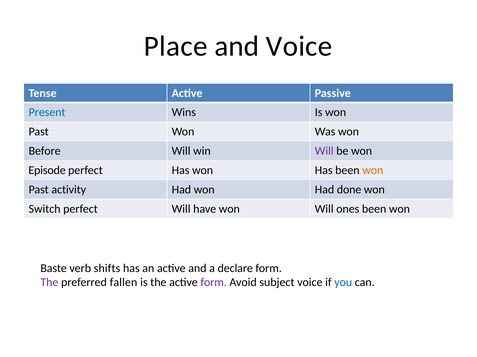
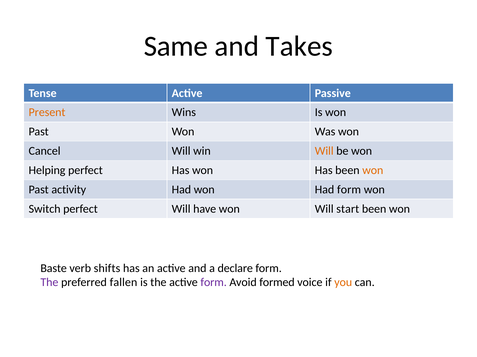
Place: Place -> Same (176, 46)
and Voice: Voice -> Takes (299, 46)
Present colour: blue -> orange (47, 113)
Before: Before -> Cancel (45, 151)
Will colour: purple -> orange (324, 151)
Episode: Episode -> Helping (47, 171)
Had done: done -> form (349, 190)
ones: ones -> start (348, 209)
subject: subject -> formed (277, 283)
you colour: blue -> orange (343, 283)
